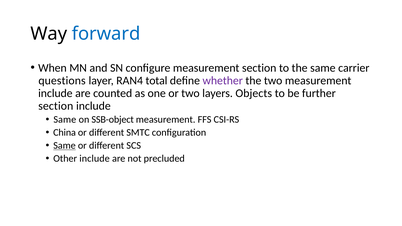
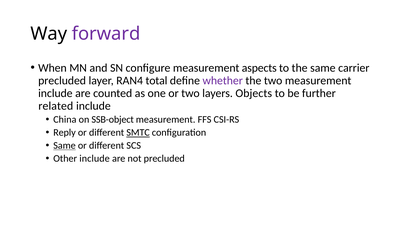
forward colour: blue -> purple (106, 34)
measurement section: section -> aspects (259, 68)
questions: questions -> precluded (62, 81)
section: section -> related (56, 106)
Same: Same -> China (65, 120)
China: China -> Reply (64, 133)
SMTC underline: none -> present (138, 133)
